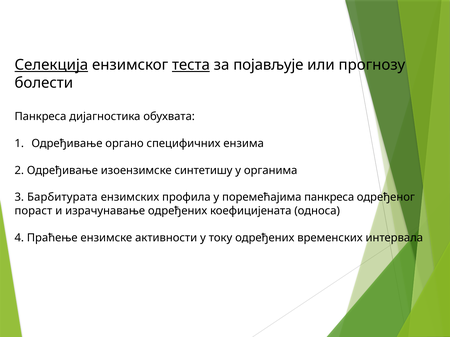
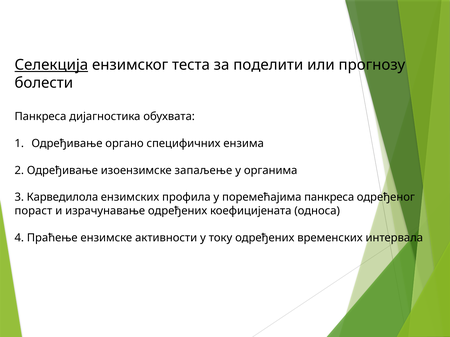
теста underline: present -> none (191, 65)
појављује: појављује -> поделити (268, 65)
синтетишу: синтетишу -> запаљење (203, 171)
Барбитурата: Барбитурата -> Карведилола (62, 198)
